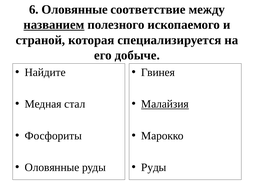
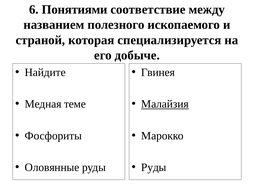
6 Оловянные: Оловянные -> Понятиями (75, 9)
названием underline: present -> none (54, 25)
стал: стал -> теме (75, 104)
